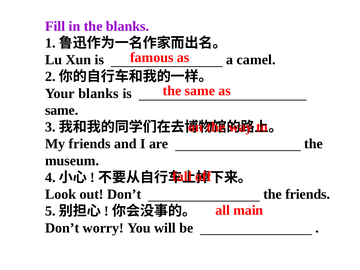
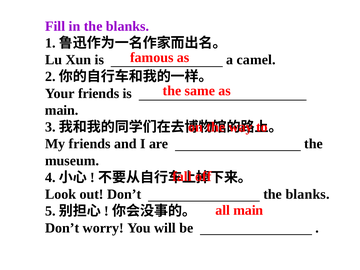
Your blanks: blanks -> friends (99, 93)
same: same -> main (62, 110)
Don’t the friends: friends -> blanks (308, 194)
